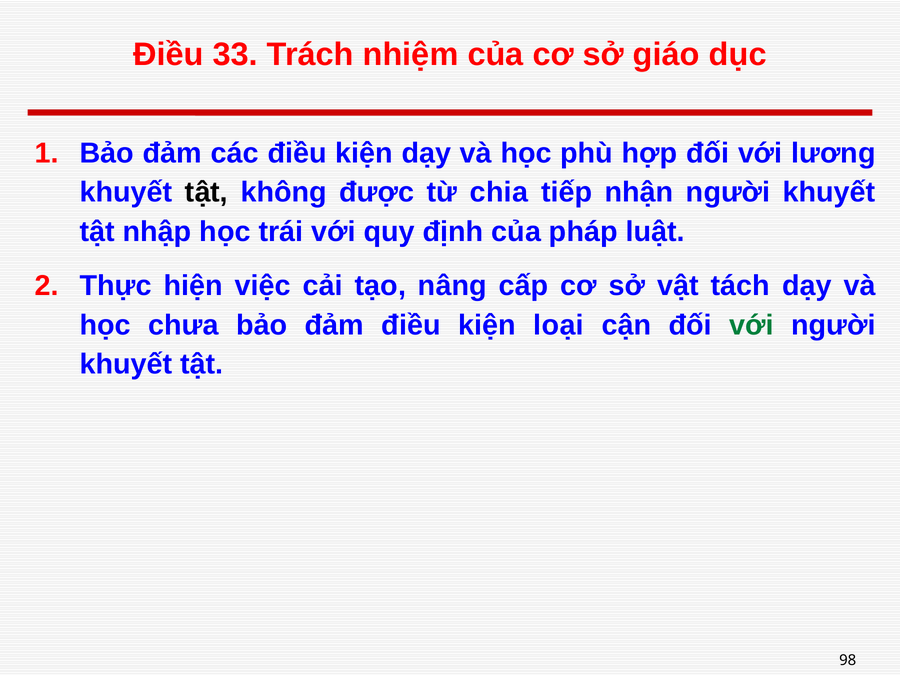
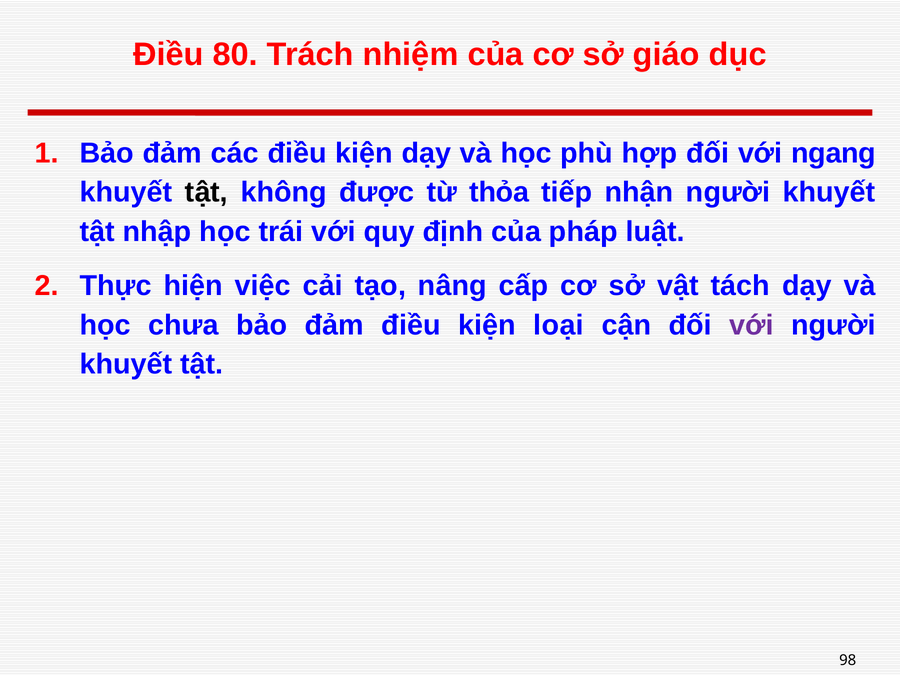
33: 33 -> 80 (235, 55)
lương: lương -> ngang (834, 153)
chia: chia -> thỏa (499, 192)
với colour: green -> purple (752, 325)
